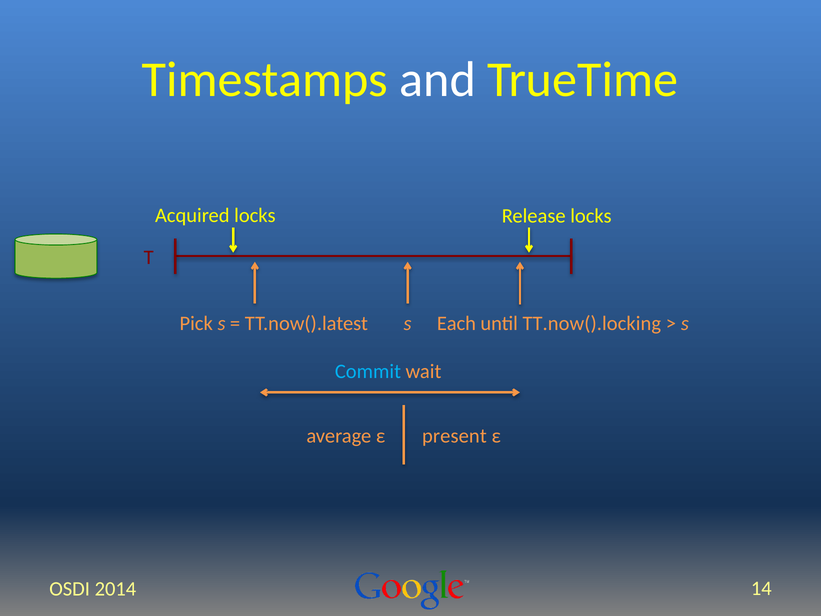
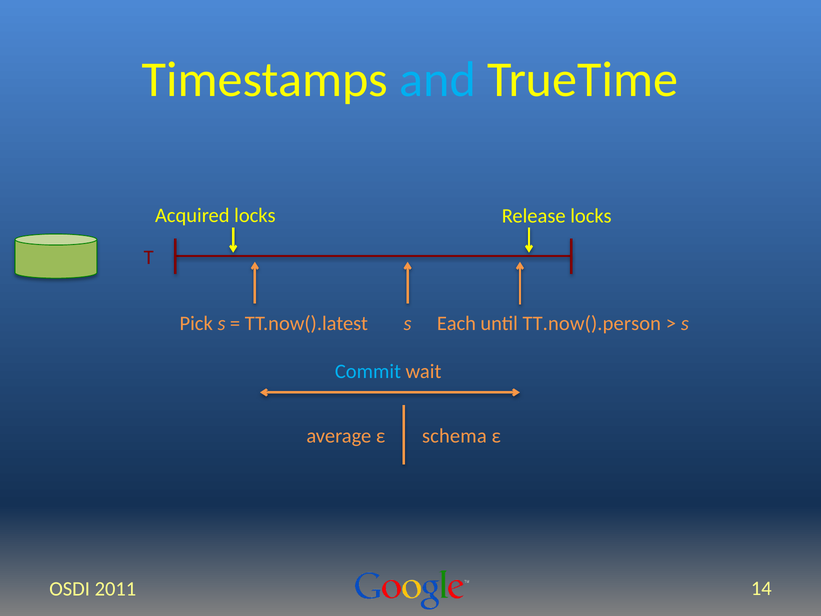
and colour: white -> light blue (438, 79)
TT.now().locking: TT.now().locking -> TT.now().person (592, 323)
present: present -> schema (454, 436)
2014: 2014 -> 2011 (115, 589)
